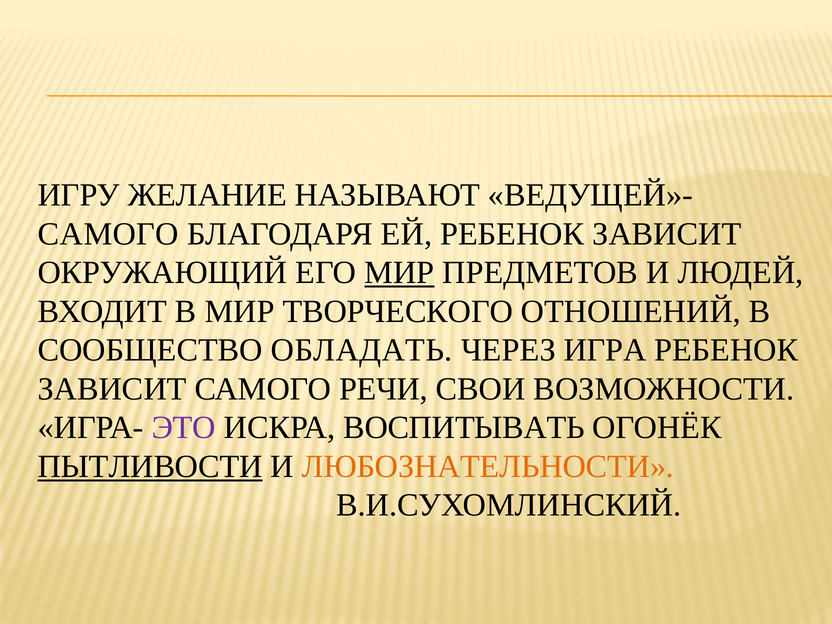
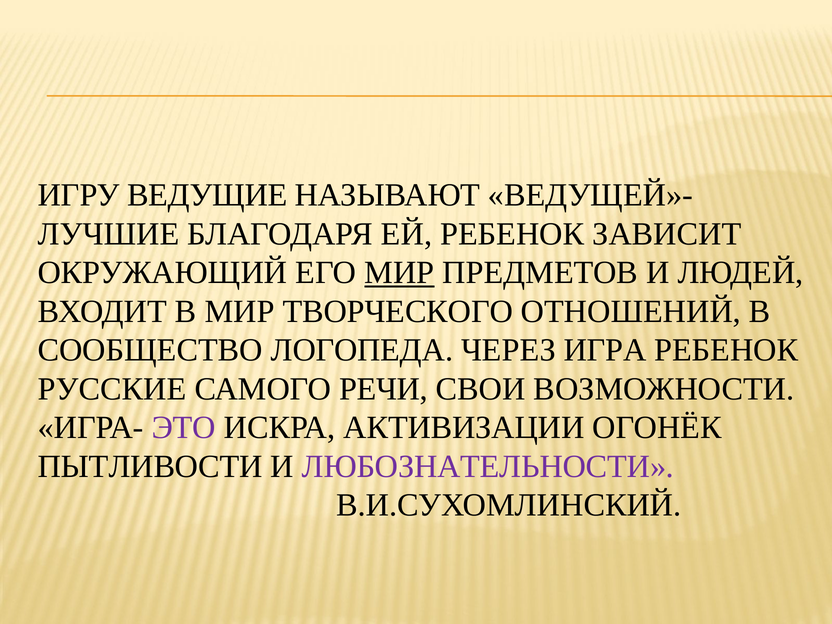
ЖЕЛАНИЕ: ЖЕЛАНИЕ -> ВЕДУЩИЕ (207, 195)
САМОГО: САМОГО -> ЛУЧШИЕ (109, 234)
ОБЛАДАТЬ: ОБЛАДАТЬ -> ЛОГОПЕДА (362, 350)
ЗАВИСИТ: ЗАВИСИТ -> РУССКИЕ (112, 389)
ВОСПИТЫВАТЬ: ВОСПИТЫВАТЬ -> АКТИВИЗАЦИИ (464, 428)
ПЫТЛИВОСТИ underline: present -> none (150, 467)
ЛЮБОЗНАТЕЛЬНОСТИ colour: orange -> purple (488, 467)
